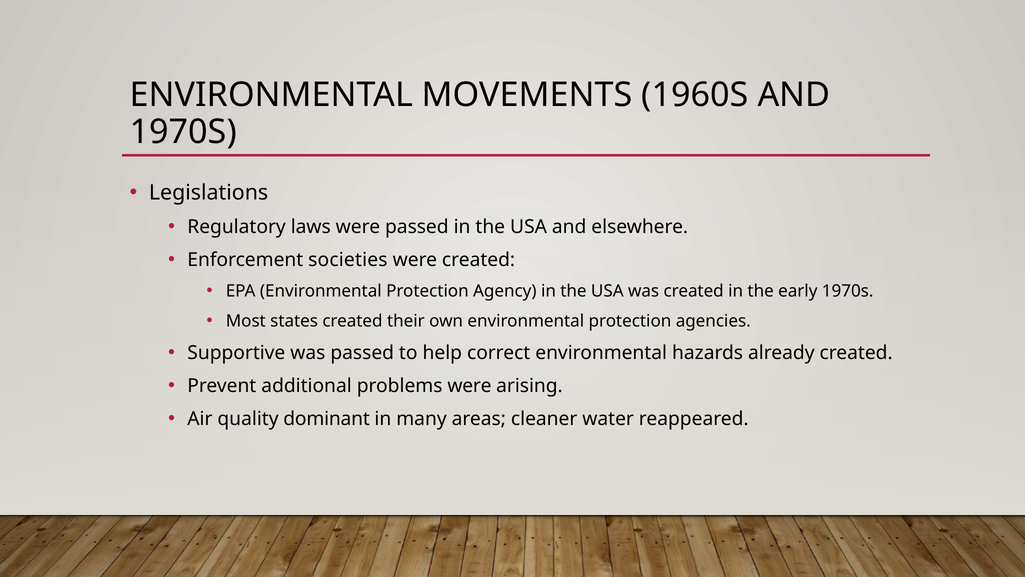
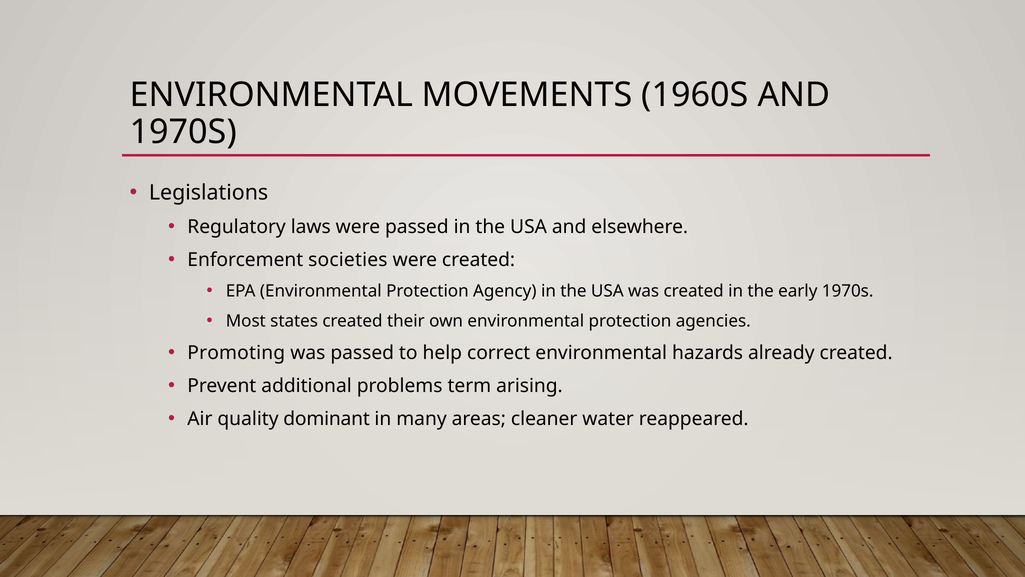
Supportive: Supportive -> Promoting (236, 353)
problems were: were -> term (469, 386)
